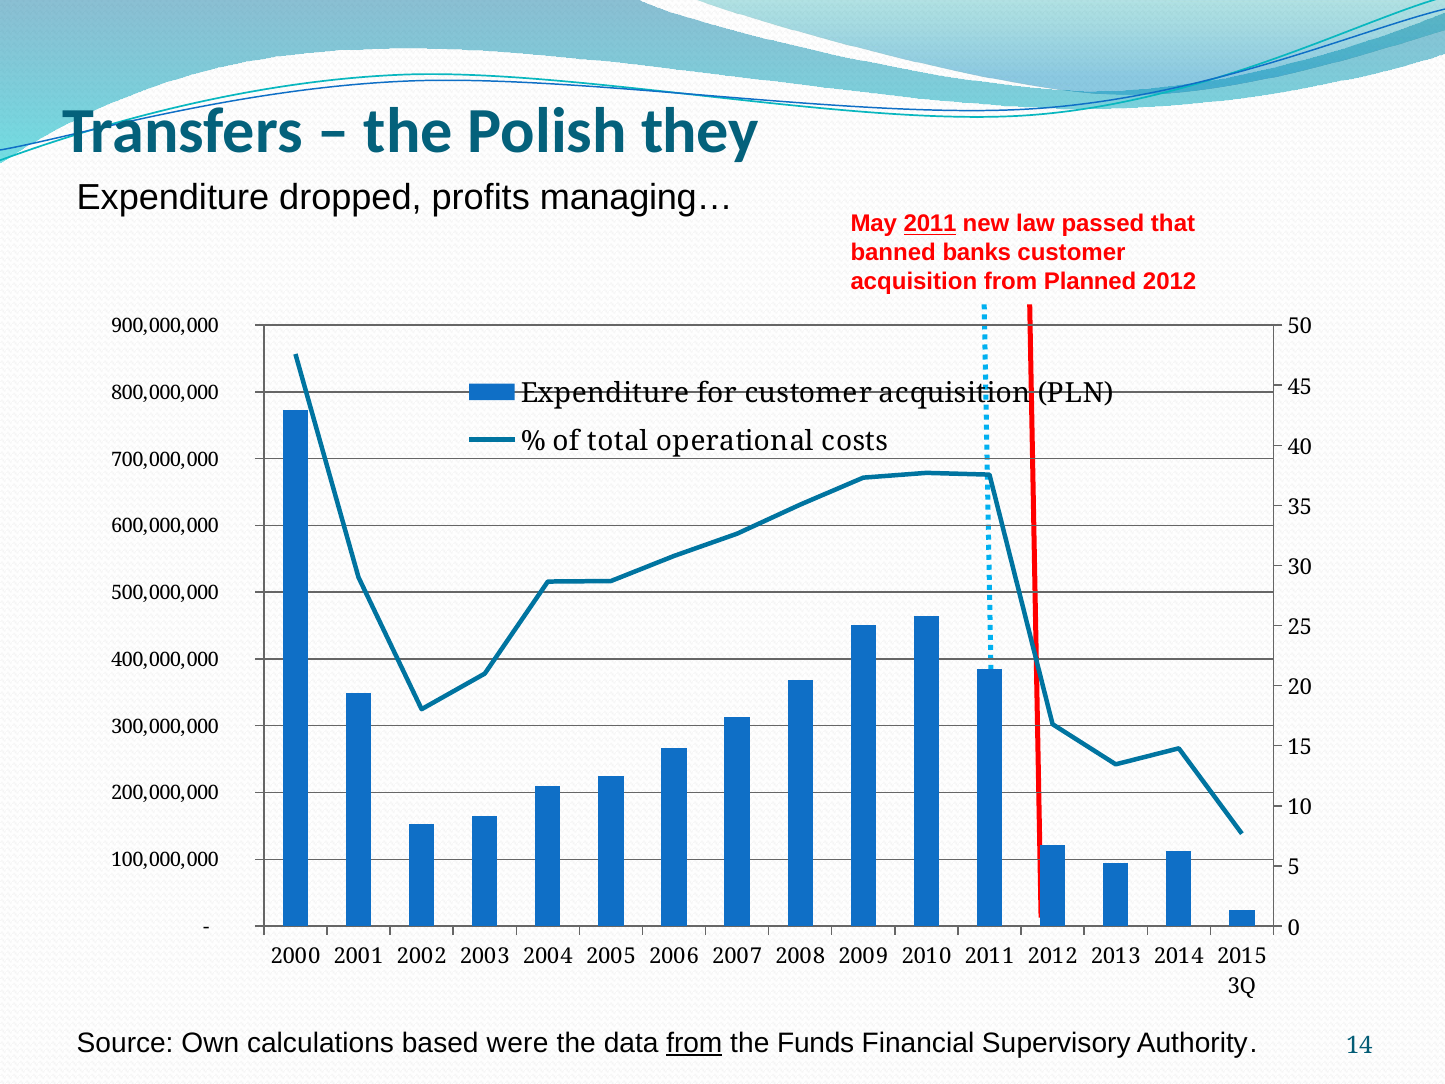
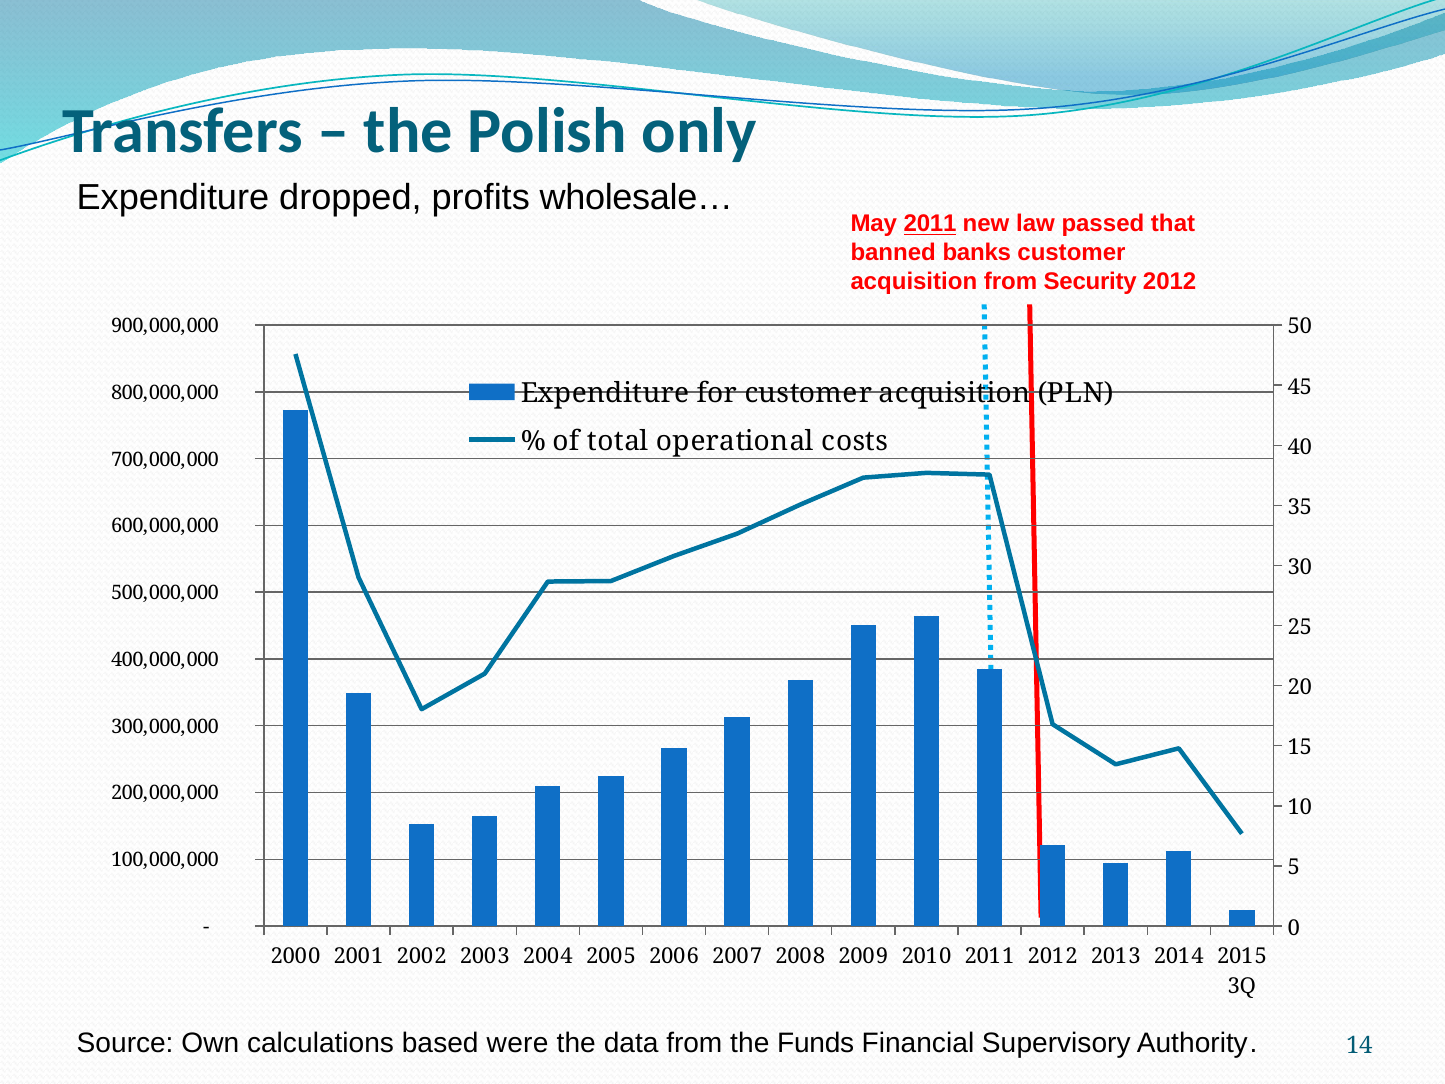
they: they -> only (699, 131)
managing…: managing… -> wholesale… (636, 198)
Planned: Planned -> Security (1090, 282)
from underline: present -> none (694, 1043)
